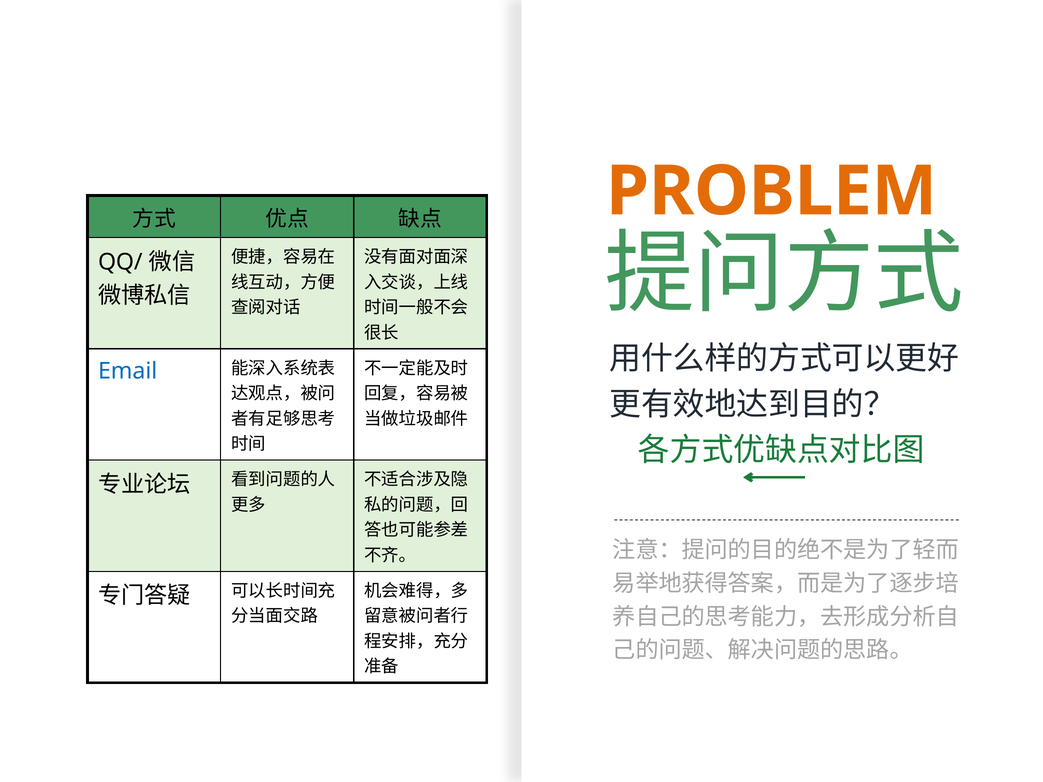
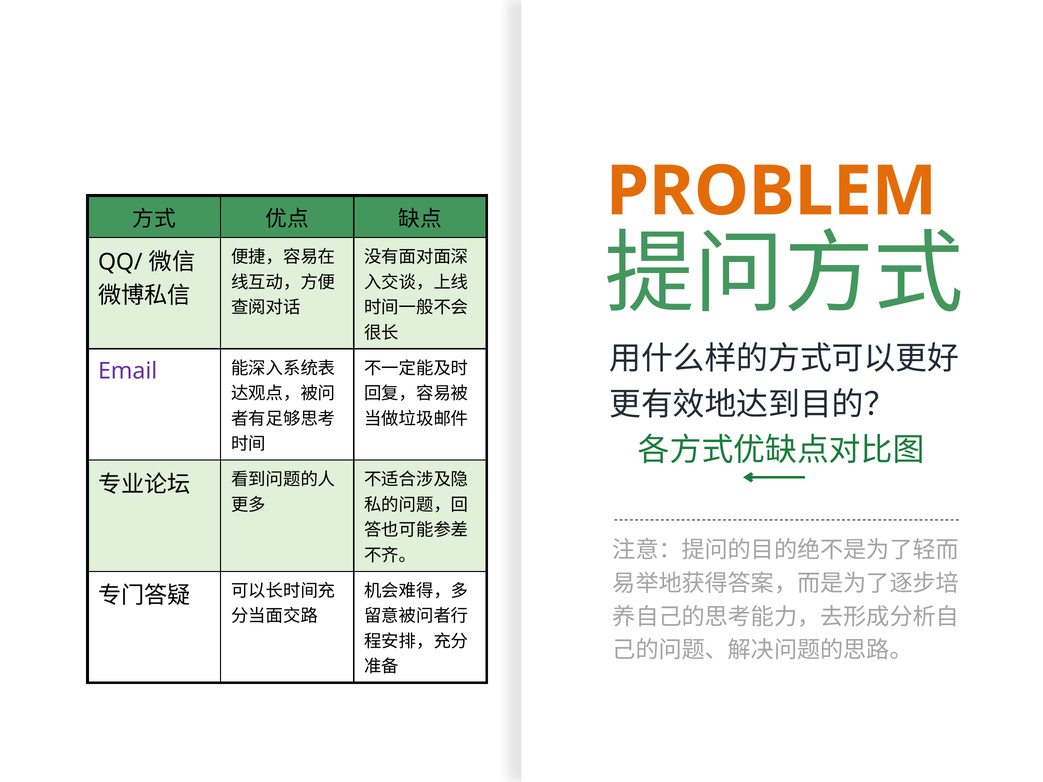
Email colour: blue -> purple (128, 371)
